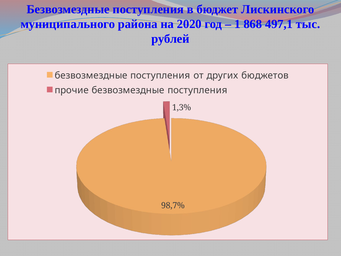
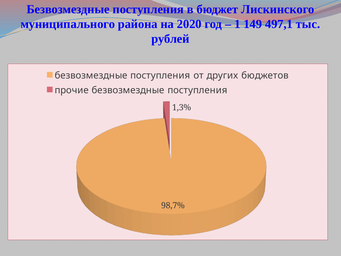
868: 868 -> 149 (253, 24)
